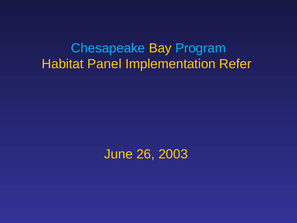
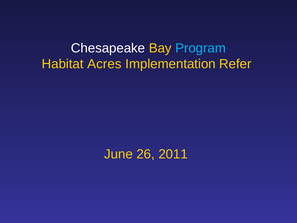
Chesapeake colour: light blue -> white (108, 48)
Panel: Panel -> Acres (104, 64)
2003: 2003 -> 2011 (173, 154)
